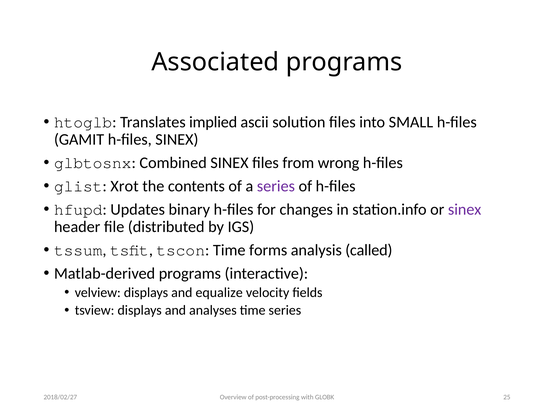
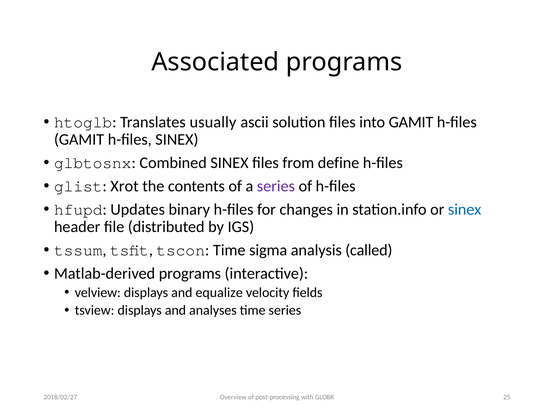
implied: implied -> usually (213, 122)
into SMALL: SMALL -> GAMIT (411, 122)
wrong: wrong -> define (339, 163)
sinex colour: purple -> blue (465, 209)
forms: forms -> sigma (268, 250)
